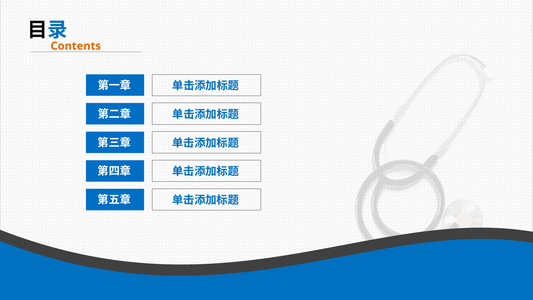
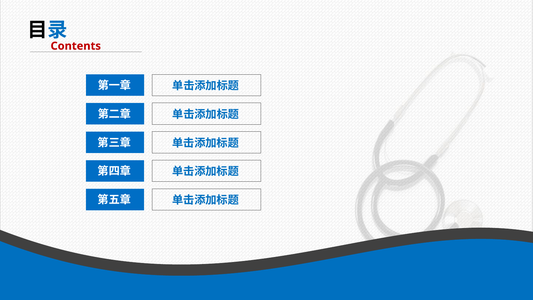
Contents colour: orange -> red (76, 46)
